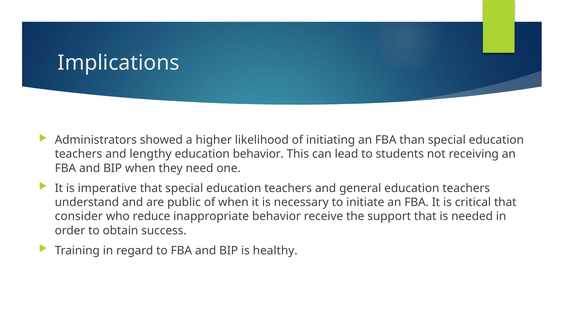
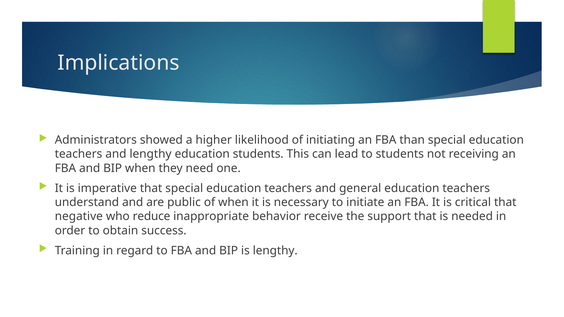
education behavior: behavior -> students (258, 154)
consider: consider -> negative (79, 217)
is healthy: healthy -> lengthy (275, 251)
